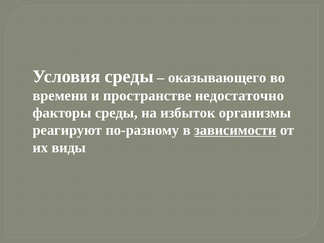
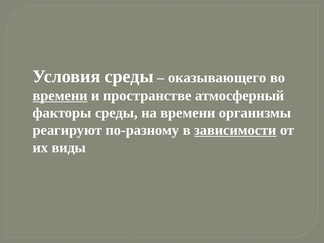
времени underline: none -> present (60, 96)
недостаточно: недостаточно -> атмосферный (240, 96)
на избыток: избыток -> времени (188, 113)
